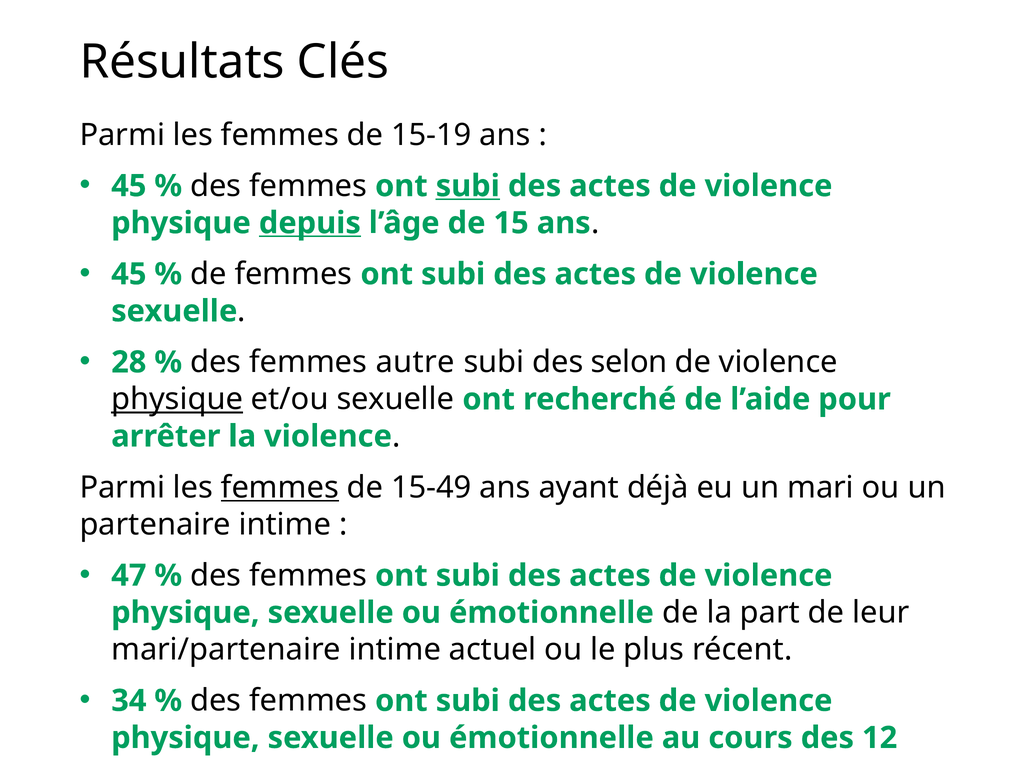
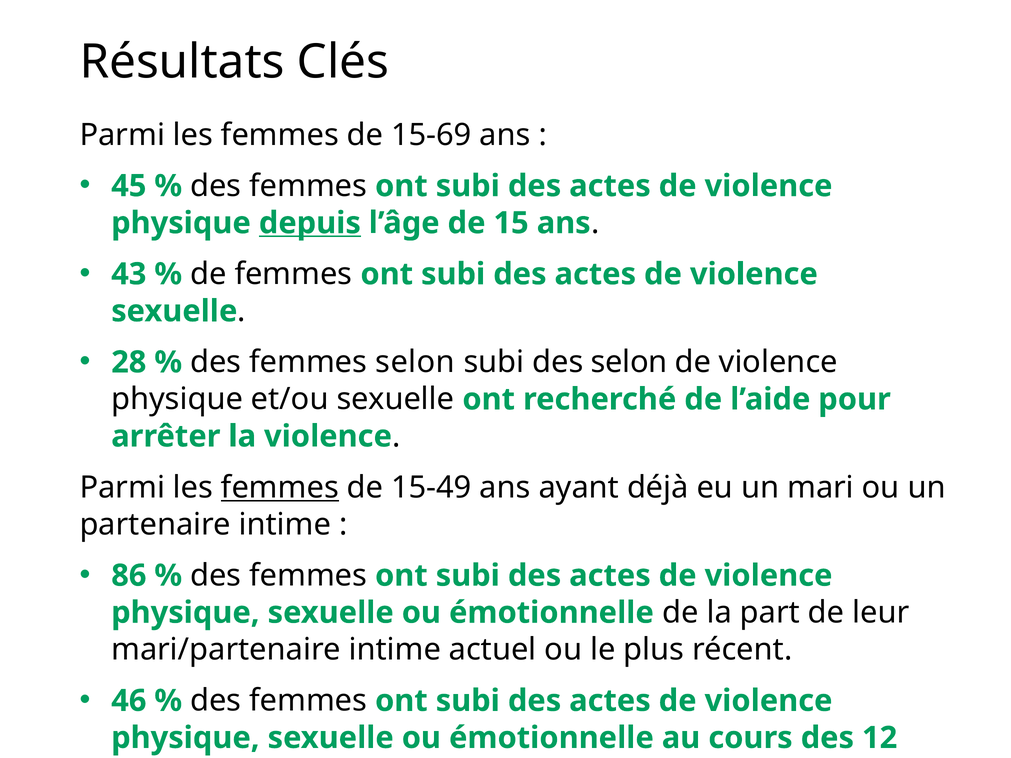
15-19: 15-19 -> 15-69 (431, 135)
subi underline: present -> none (468, 186)
45: 45 -> 43 (129, 274)
femmes autre: autre -> selon (415, 362)
physique underline: present -> none (177, 399)
47: 47 -> 86 (129, 576)
34: 34 -> 46 (129, 701)
